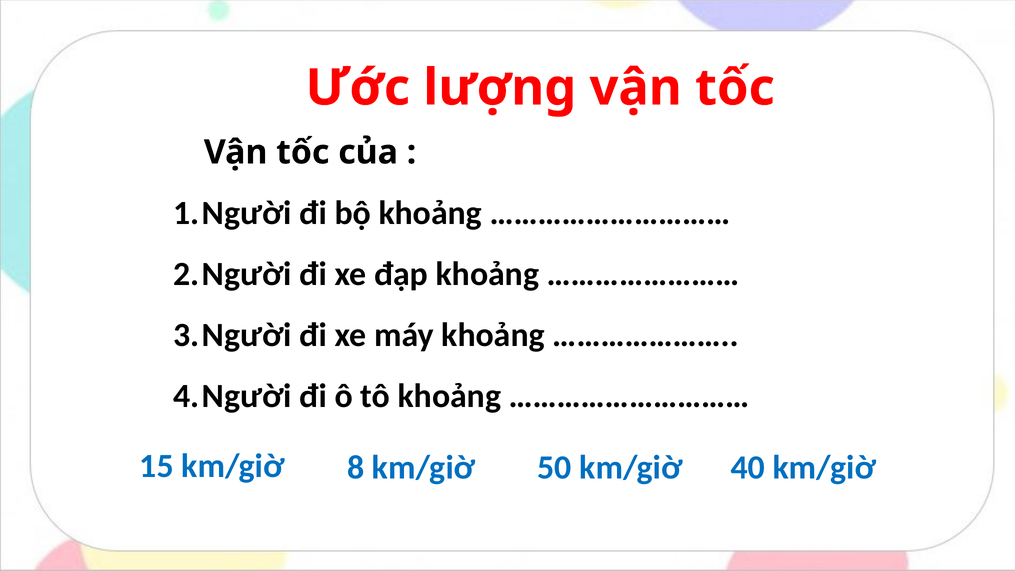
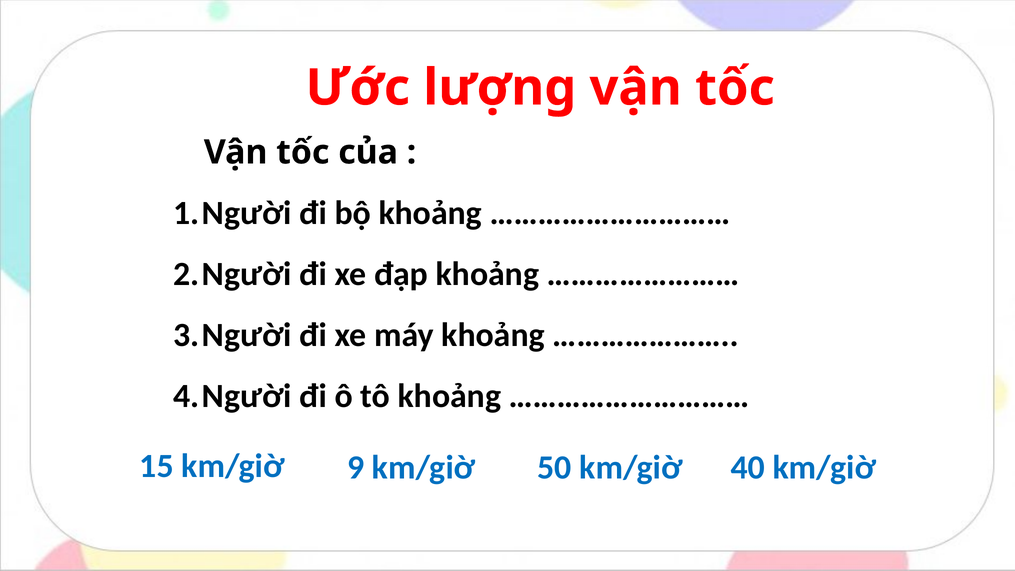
8: 8 -> 9 (356, 468)
